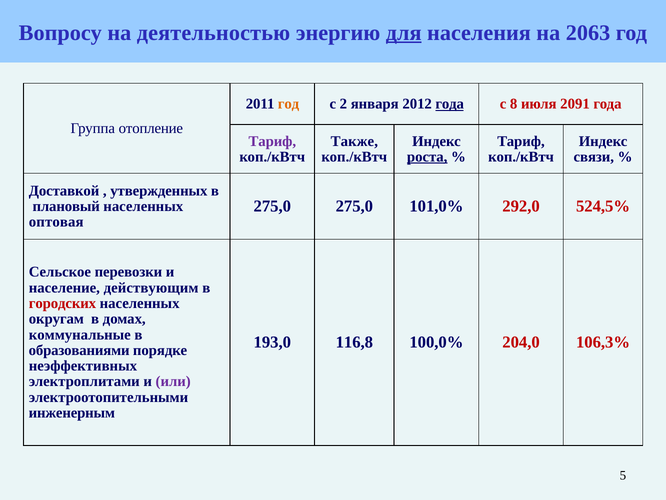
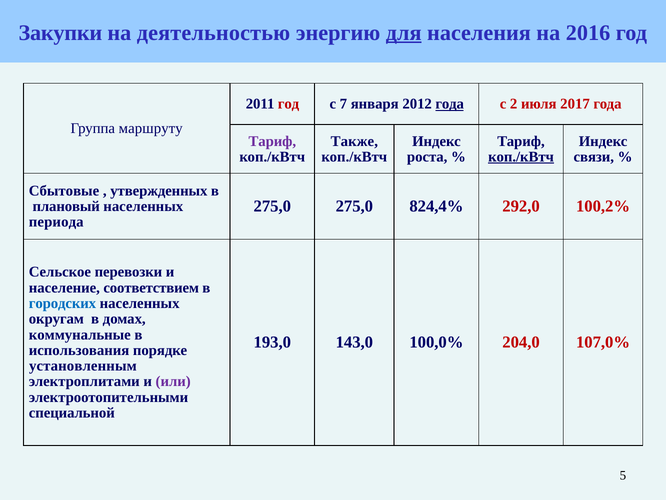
Вопросу: Вопросу -> Закупки (60, 33)
2063: 2063 -> 2016 (588, 33)
год colour: orange -> red (288, 104)
2: 2 -> 7 (343, 104)
8: 8 -> 2 (514, 104)
2091: 2091 -> 2017 (575, 104)
отопление: отопление -> маршруту (151, 128)
роста underline: present -> none (427, 157)
коп./кВтч underline: none -> present (521, 157)
Доставкой: Доставкой -> Сбытовые (64, 191)
101,0%: 101,0% -> 824,4% (436, 206)
524,5%: 524,5% -> 100,2% (603, 206)
оптовая: оптовая -> периода (56, 222)
действующим: действующим -> соответствием (151, 287)
городских colour: red -> blue (62, 303)
116,8: 116,8 -> 143,0 (354, 342)
106,3%: 106,3% -> 107,0% (603, 342)
образованиями: образованиями -> использования (79, 350)
неэффективных: неэффективных -> установленным (83, 366)
инженерным: инженерным -> специальной (72, 412)
